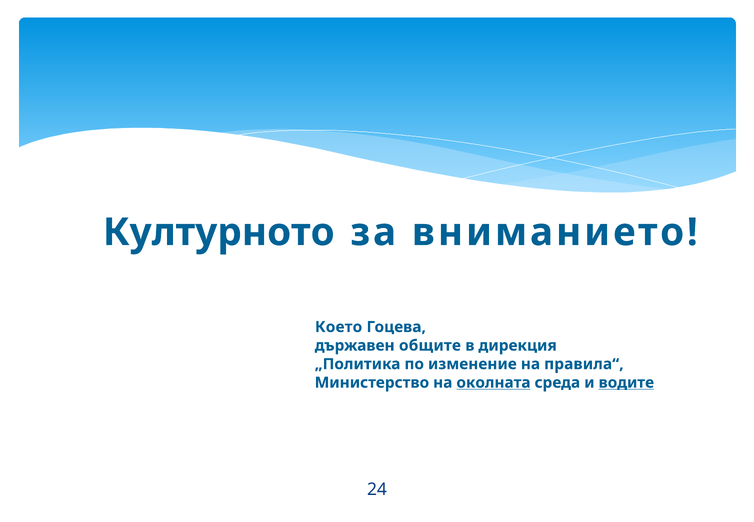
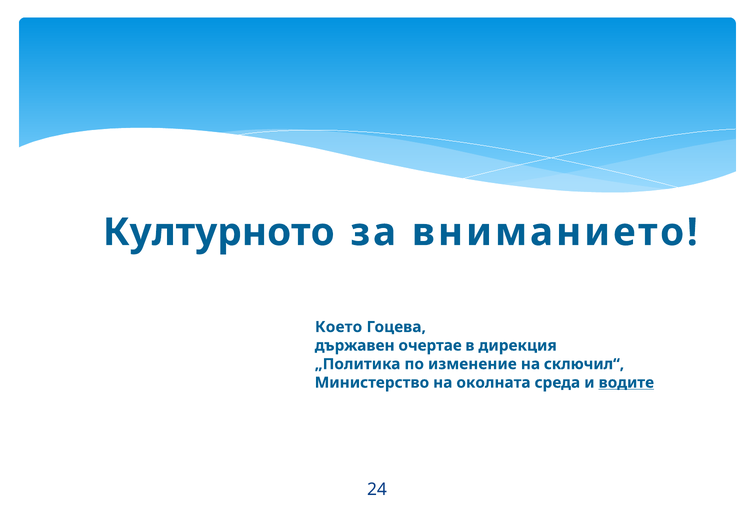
общите: общите -> очертае (430, 346)
правила“: правила“ -> сключил“ (584, 364)
околната underline: present -> none (493, 383)
